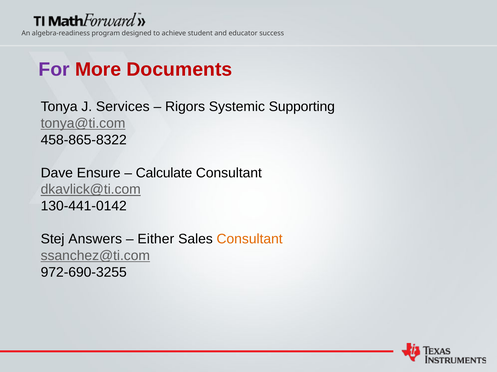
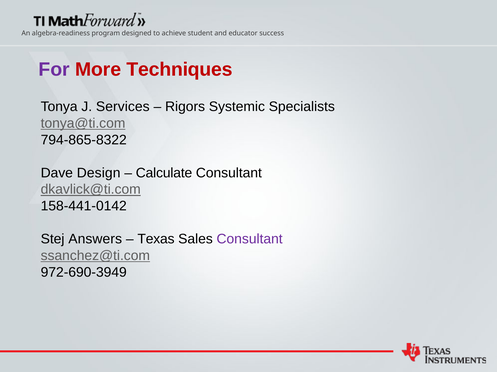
Documents: Documents -> Techniques (180, 70)
Supporting: Supporting -> Specialists (302, 107)
458-865-8322: 458-865-8322 -> 794-865-8322 (84, 140)
Ensure: Ensure -> Design (99, 173)
130-441-0142: 130-441-0142 -> 158-441-0142 (84, 206)
Either: Either -> Texas (156, 240)
Consultant colour: orange -> purple (250, 240)
972-690-3255: 972-690-3255 -> 972-690-3949 (84, 273)
